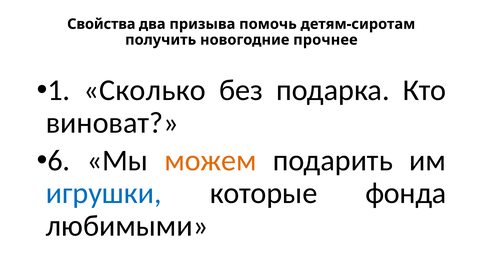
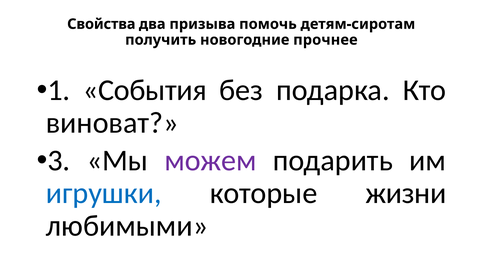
Сколько: Сколько -> События (145, 90)
6: 6 -> 3 (59, 160)
можем colour: orange -> purple (210, 160)
фонда: фонда -> жизни (406, 193)
